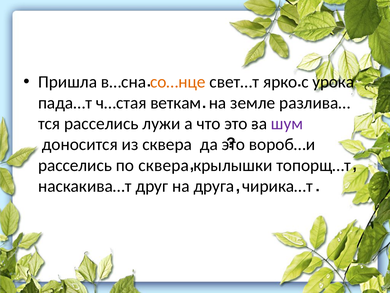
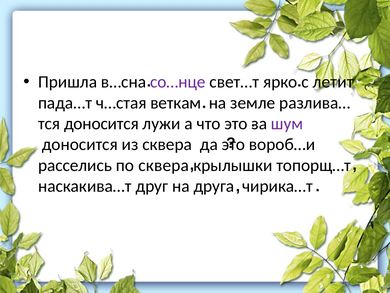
со…нце colour: orange -> purple (178, 82)
урока: урока -> летит (333, 82)
расселись: расселись -> доносится (101, 123)
